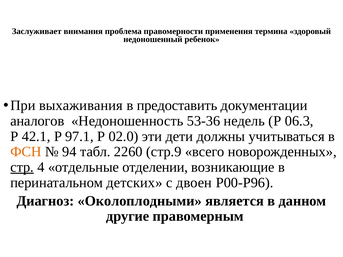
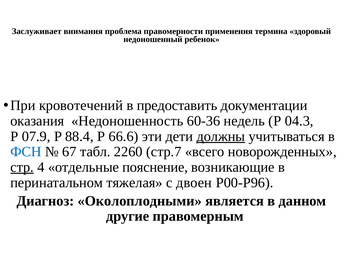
выхаживания: выхаживания -> кровотечений (81, 106)
аналогов: аналогов -> оказания (37, 121)
53-36: 53-36 -> 60-36 (204, 121)
06.3: 06.3 -> 04.3 (299, 121)
42.1: 42.1 -> 07.9 (36, 136)
97.1: 97.1 -> 88.4 (79, 136)
02.0: 02.0 -> 66.6 (124, 136)
должны underline: none -> present (221, 136)
ФСН colour: orange -> blue (26, 152)
94: 94 -> 67 (69, 152)
стр.9: стр.9 -> стр.7 (164, 152)
отделении: отделении -> пояснение (155, 167)
детских: детских -> тяжелая (134, 183)
